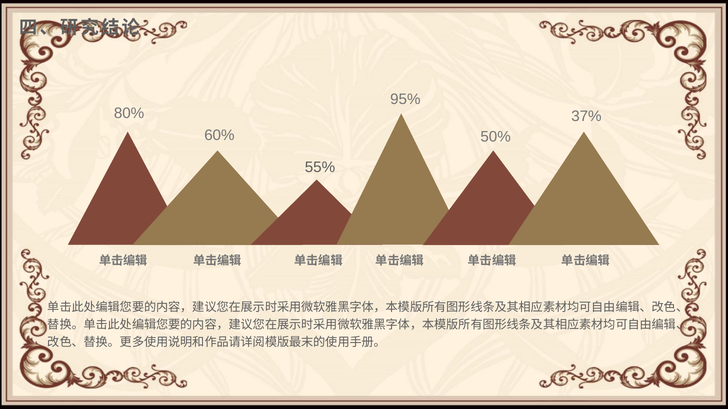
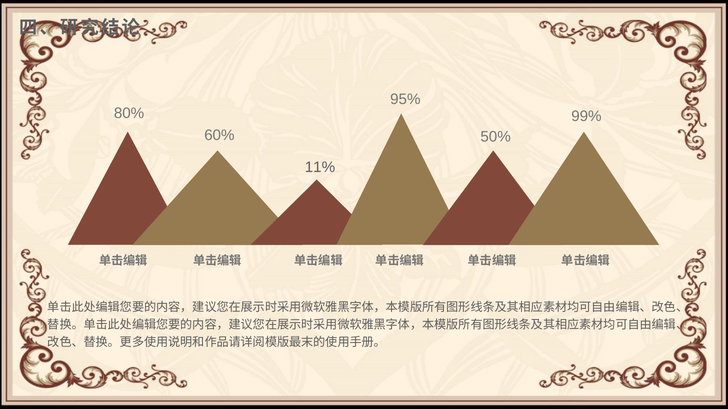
37%: 37% -> 99% (586, 116)
55%: 55% -> 11% (320, 167)
